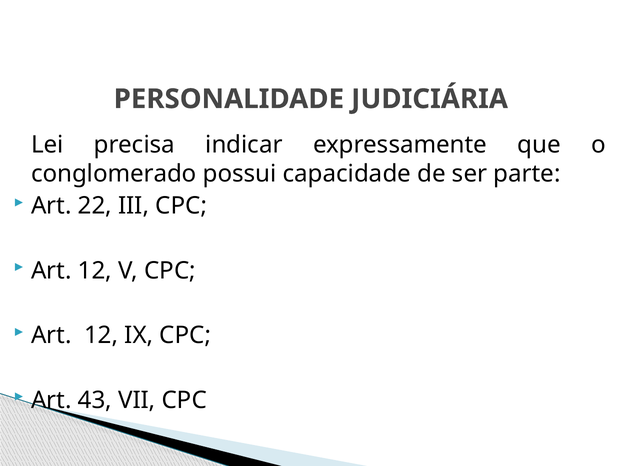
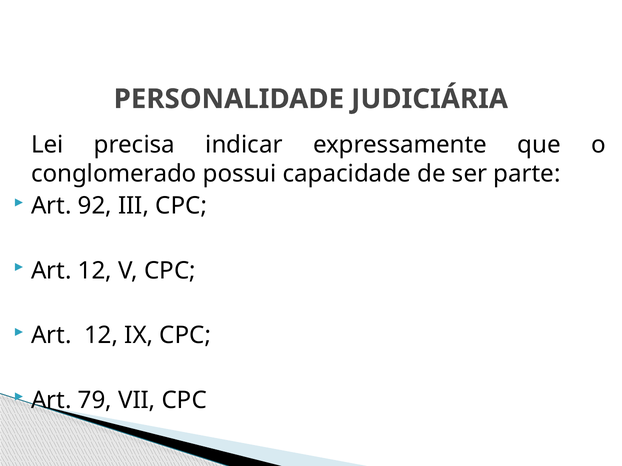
22: 22 -> 92 (95, 206)
43: 43 -> 79 (95, 401)
